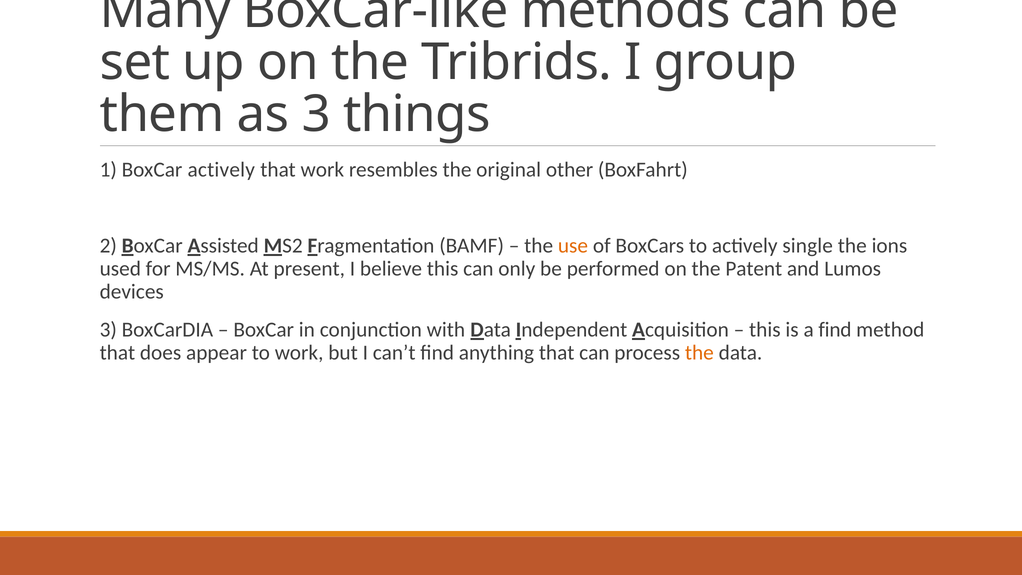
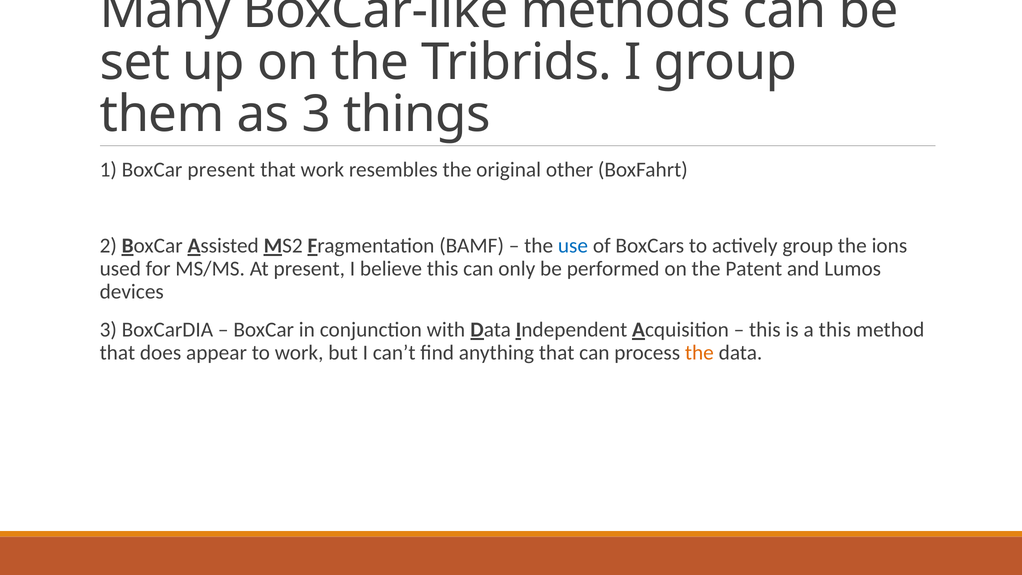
BoxCar actively: actively -> present (221, 170)
use colour: orange -> blue (573, 246)
actively single: single -> group (808, 246)
a find: find -> this (835, 330)
